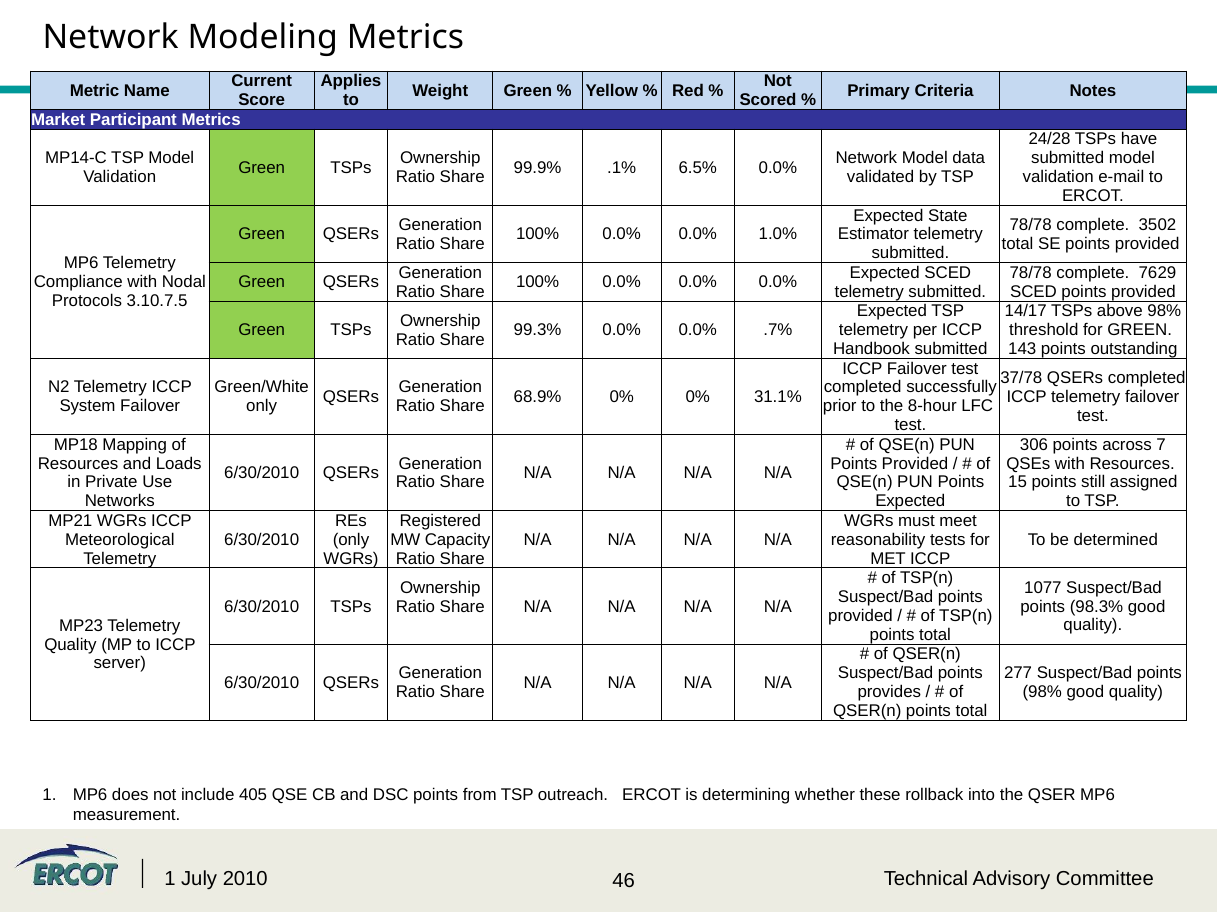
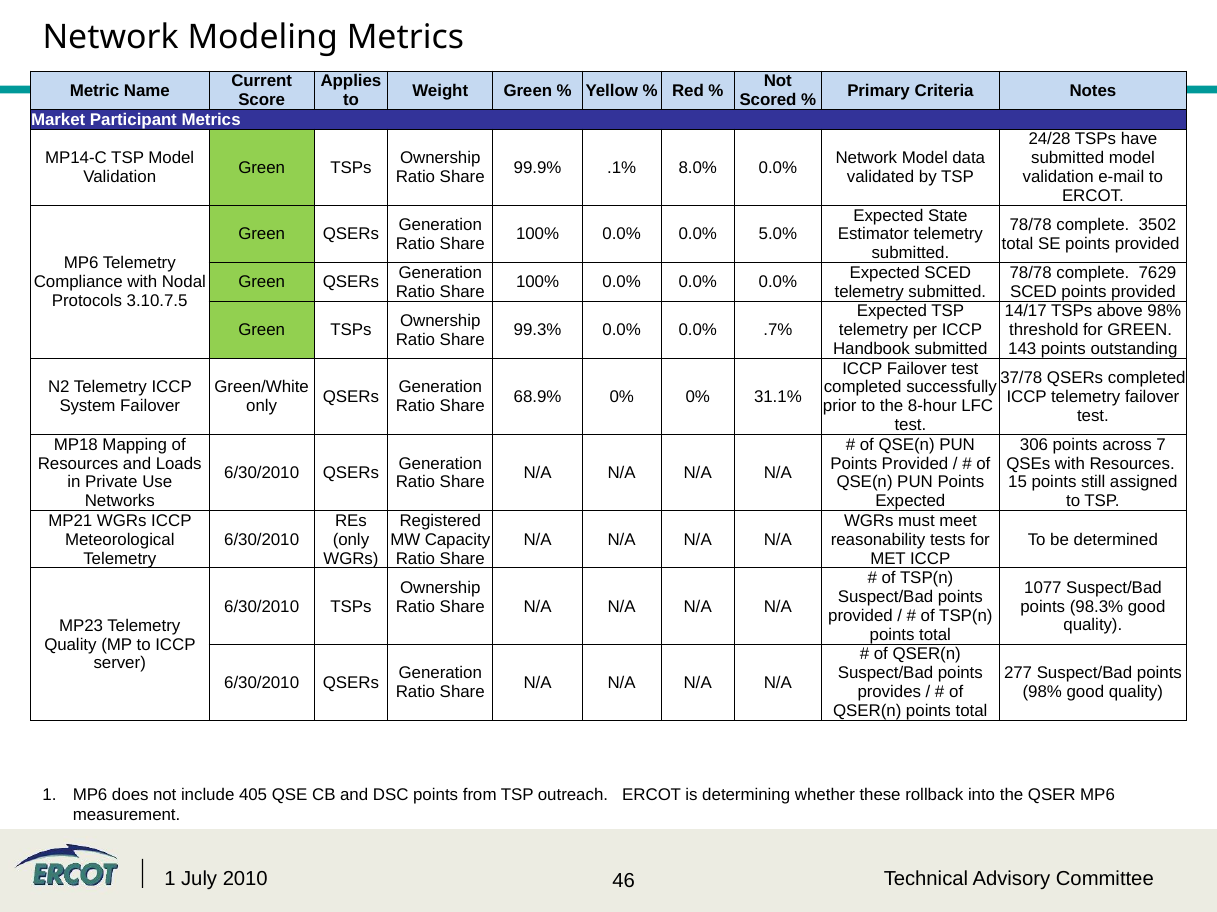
6.5%: 6.5% -> 8.0% (698, 168)
1.0%: 1.0% -> 5.0% (778, 235)
